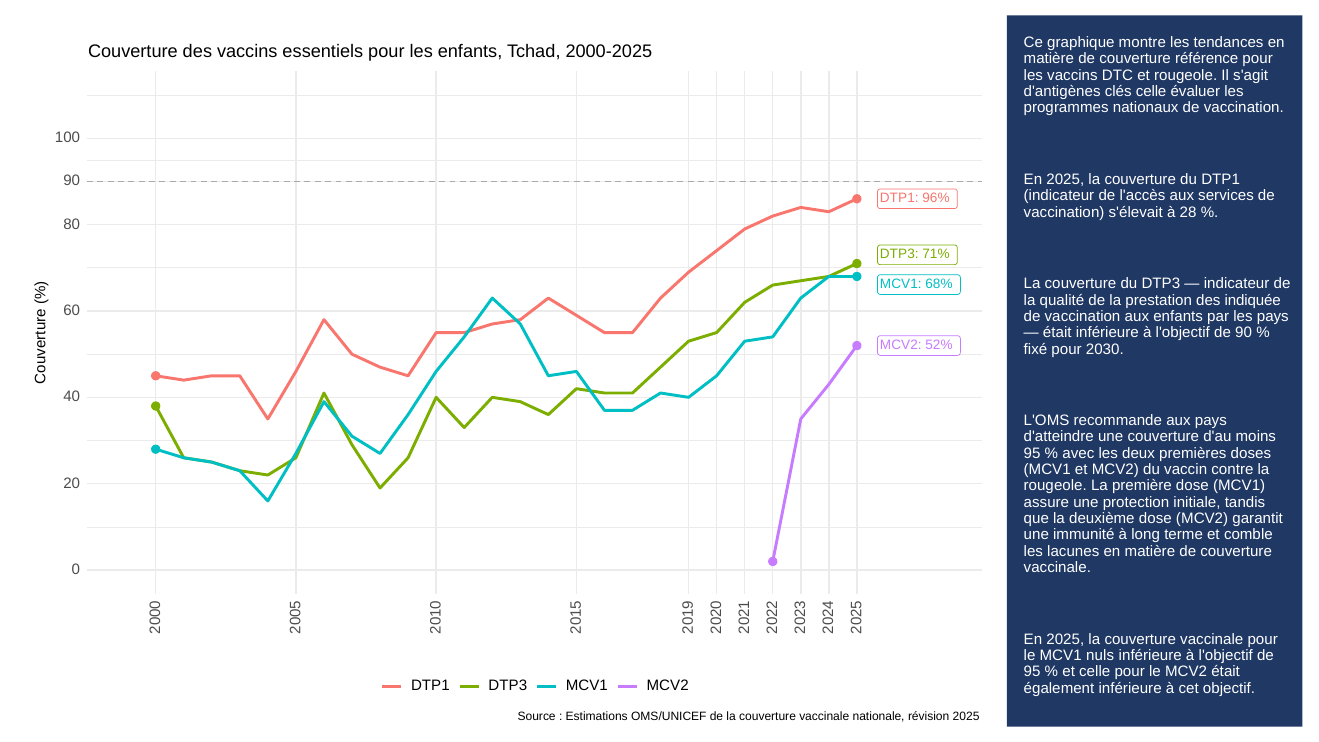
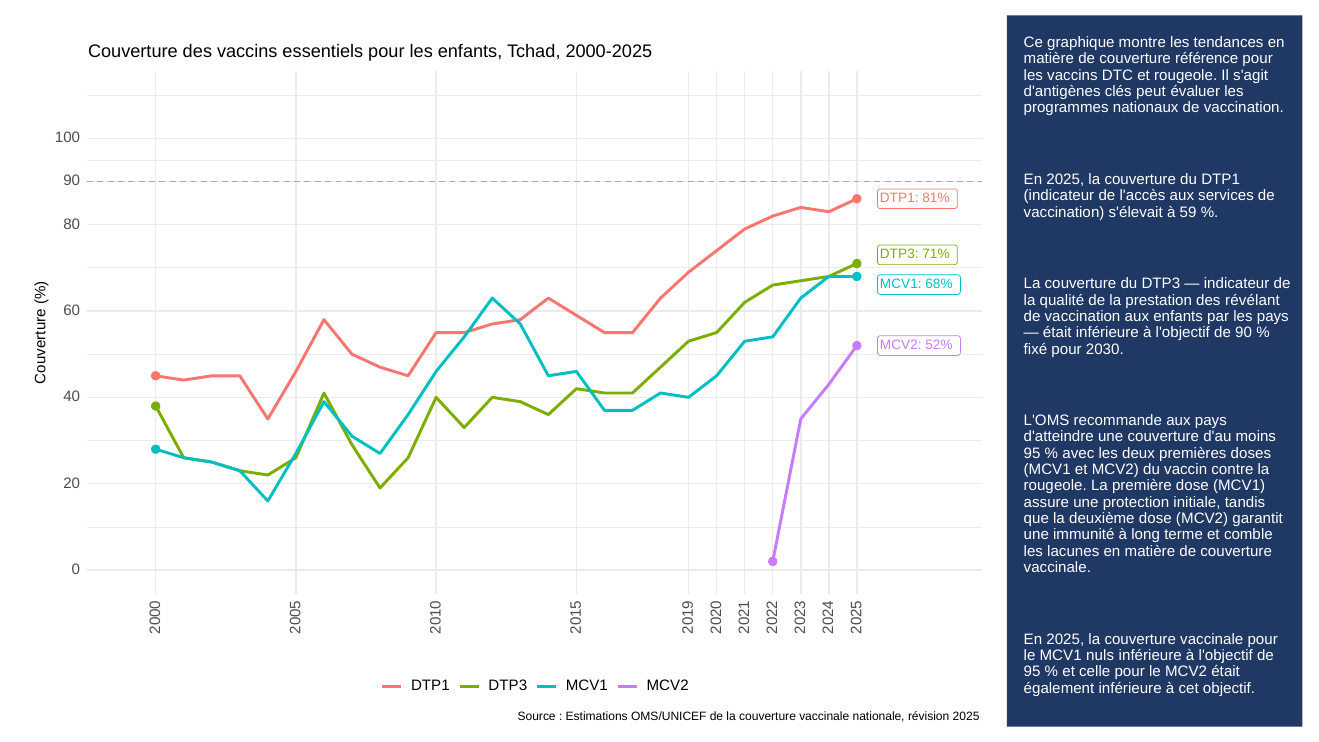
clés celle: celle -> peut (1151, 92)
96%: 96% -> 81% (936, 198)
28: 28 -> 59 (1188, 212)
indiquée: indiquée -> révélant (1252, 300)
